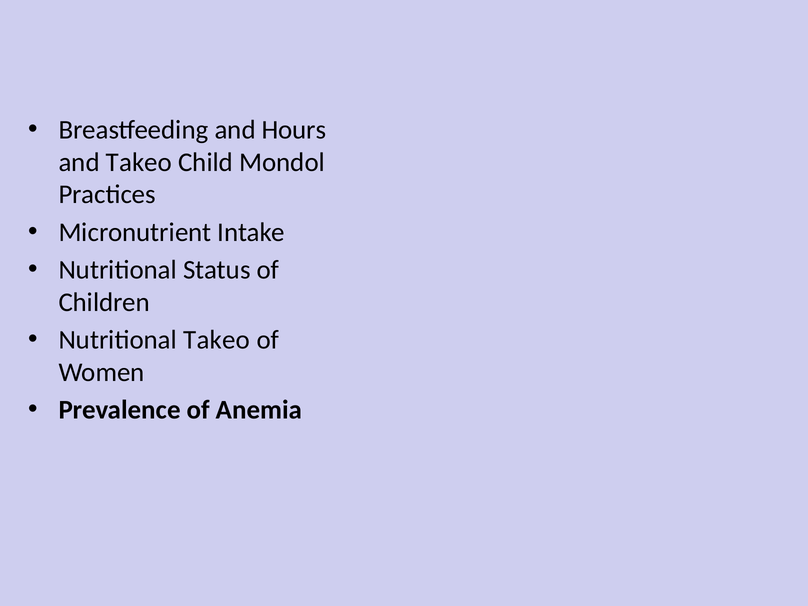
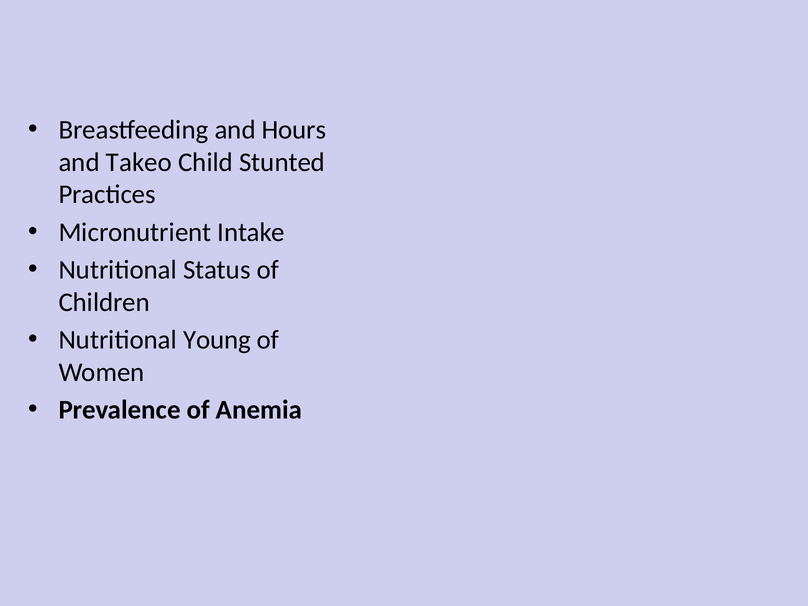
Mondol: Mondol -> Stunted (282, 162)
Nutritional Takeo: Takeo -> Young (217, 340)
